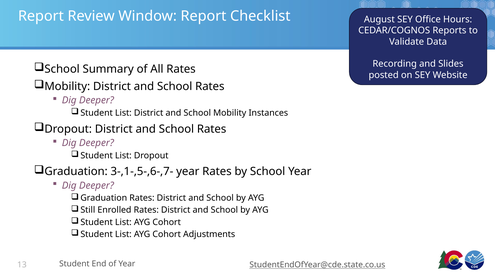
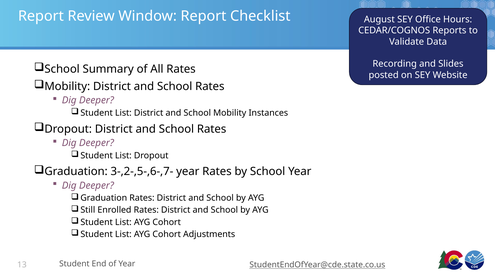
3-,1-,5-,6-,7-: 3-,1-,5-,6-,7- -> 3-,2-,5-,6-,7- (142, 172)
